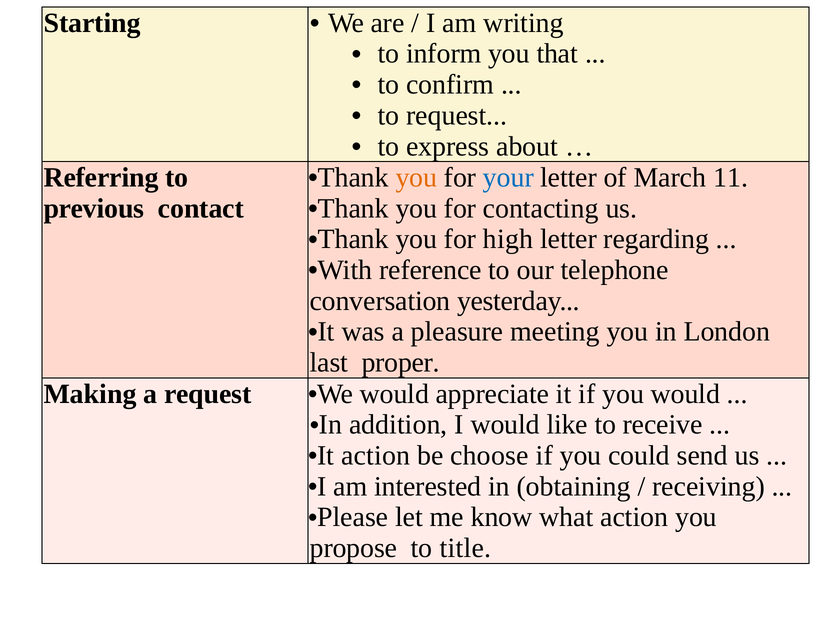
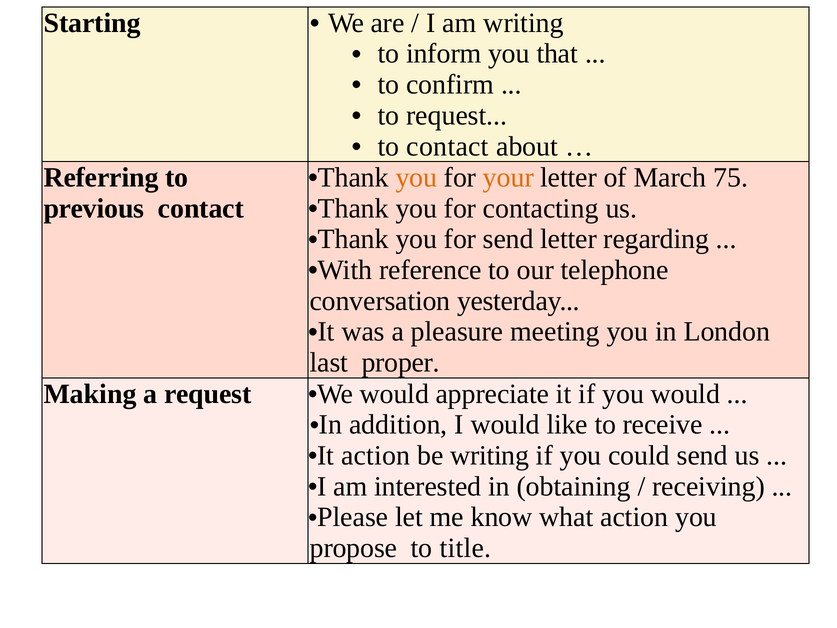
to express: express -> contact (448, 146)
your colour: blue -> orange (508, 177)
11: 11 -> 75 (731, 177)
for high: high -> send (508, 239)
be choose: choose -> writing (490, 455)
